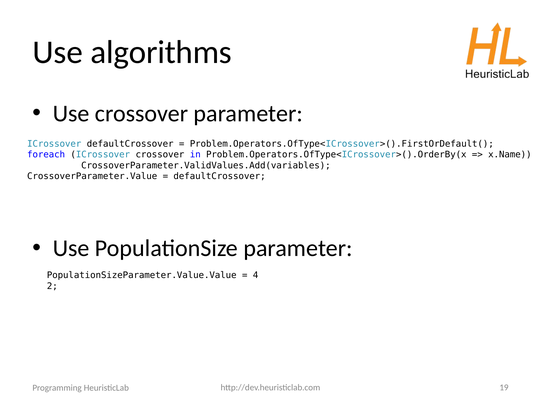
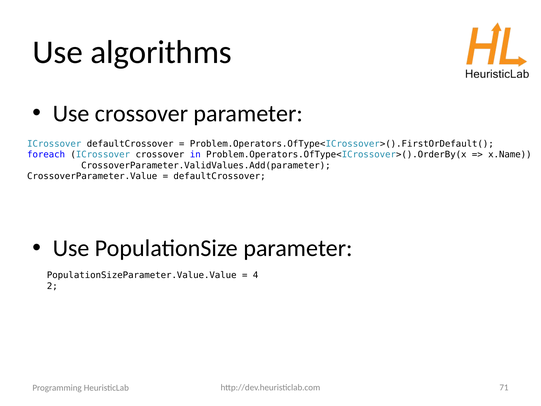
CrossoverParameter.ValidValues.Add(variables: CrossoverParameter.ValidValues.Add(variables -> CrossoverParameter.ValidValues.Add(parameter (206, 165)
19: 19 -> 71 (504, 387)
